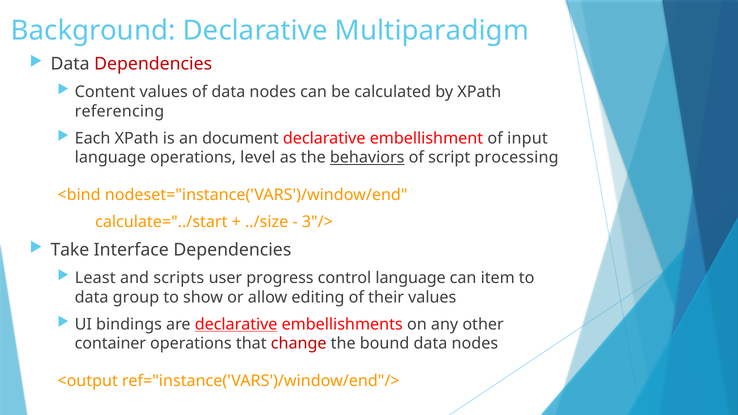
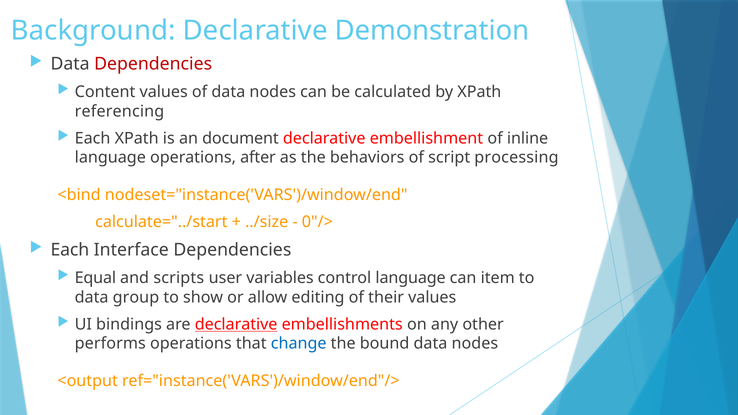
Multiparadigm: Multiparadigm -> Demonstration (432, 31)
input: input -> inline (528, 138)
level: level -> after (258, 158)
behaviors underline: present -> none (367, 158)
3"/>: 3"/> -> 0"/> (317, 222)
Take: Take -> Each (70, 250)
Least: Least -> Equal (95, 278)
progress: progress -> variables (280, 278)
container: container -> performs (110, 344)
change colour: red -> blue (299, 344)
